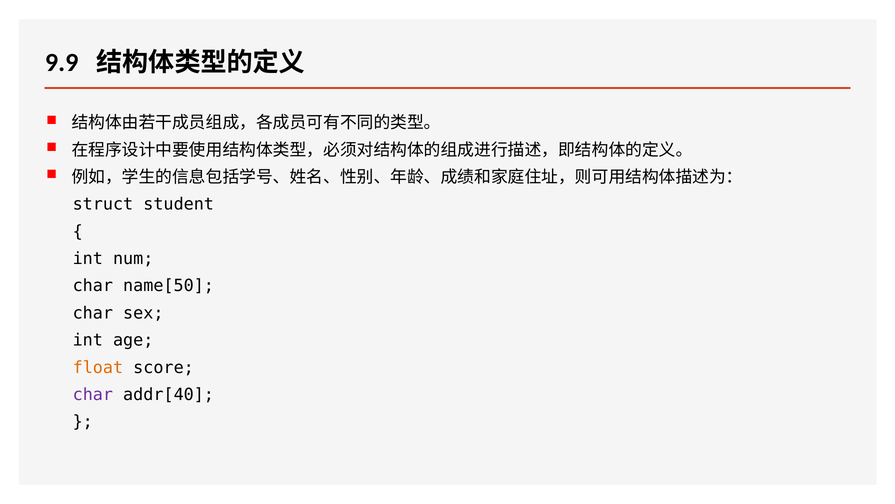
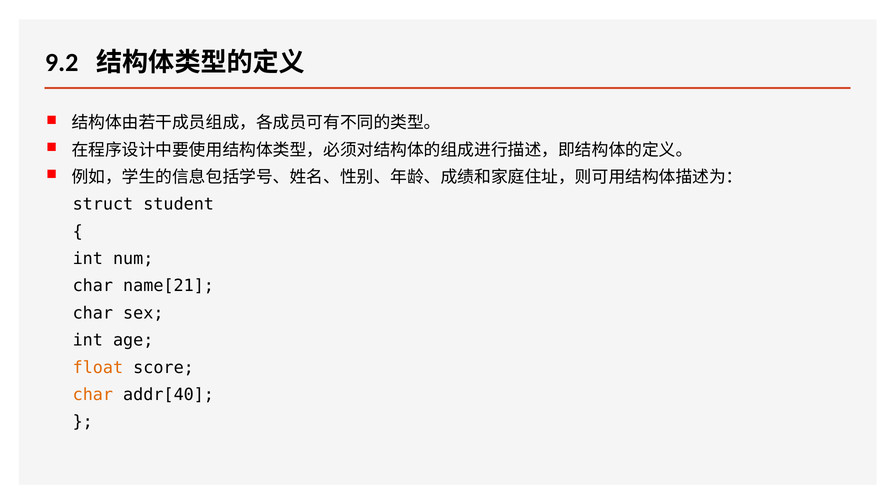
9.9: 9.9 -> 9.2 (62, 63)
name[50: name[50 -> name[21 (169, 286)
char colour: purple -> orange (93, 394)
